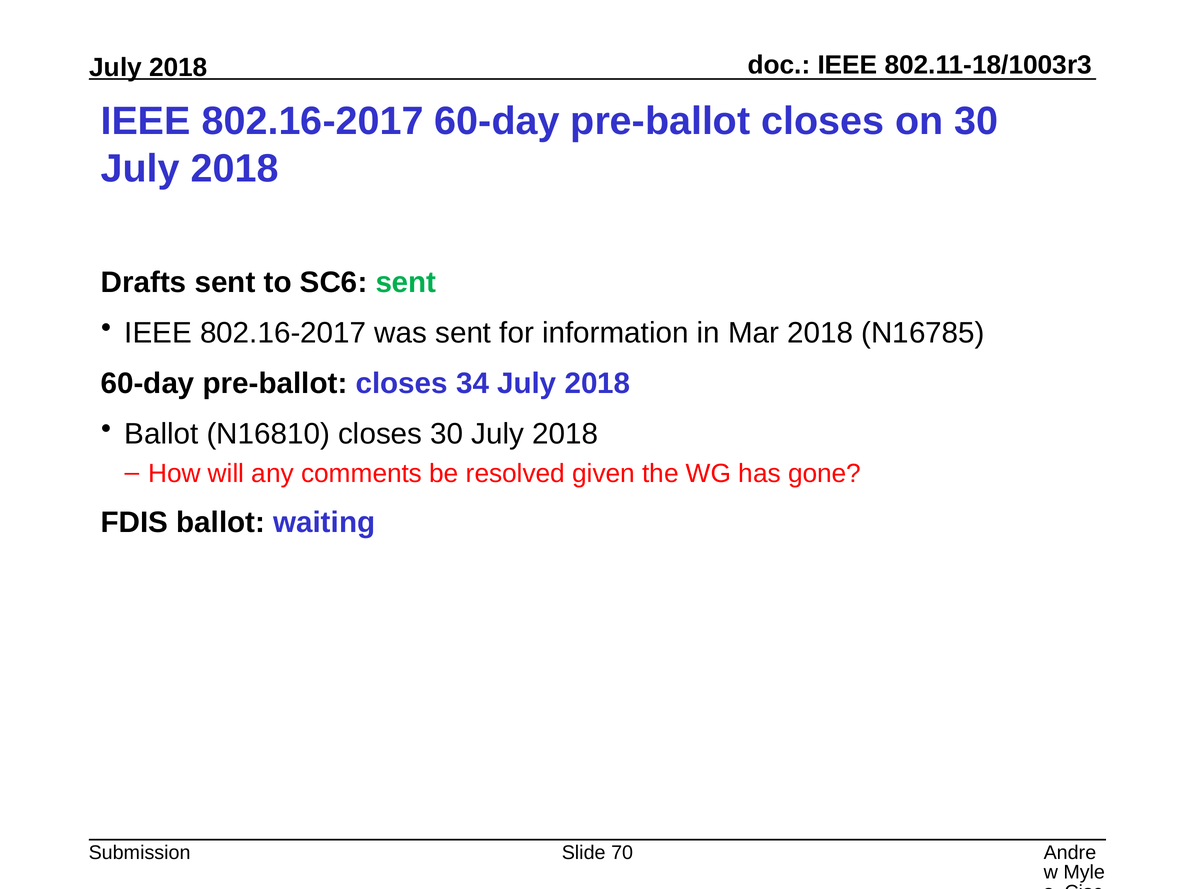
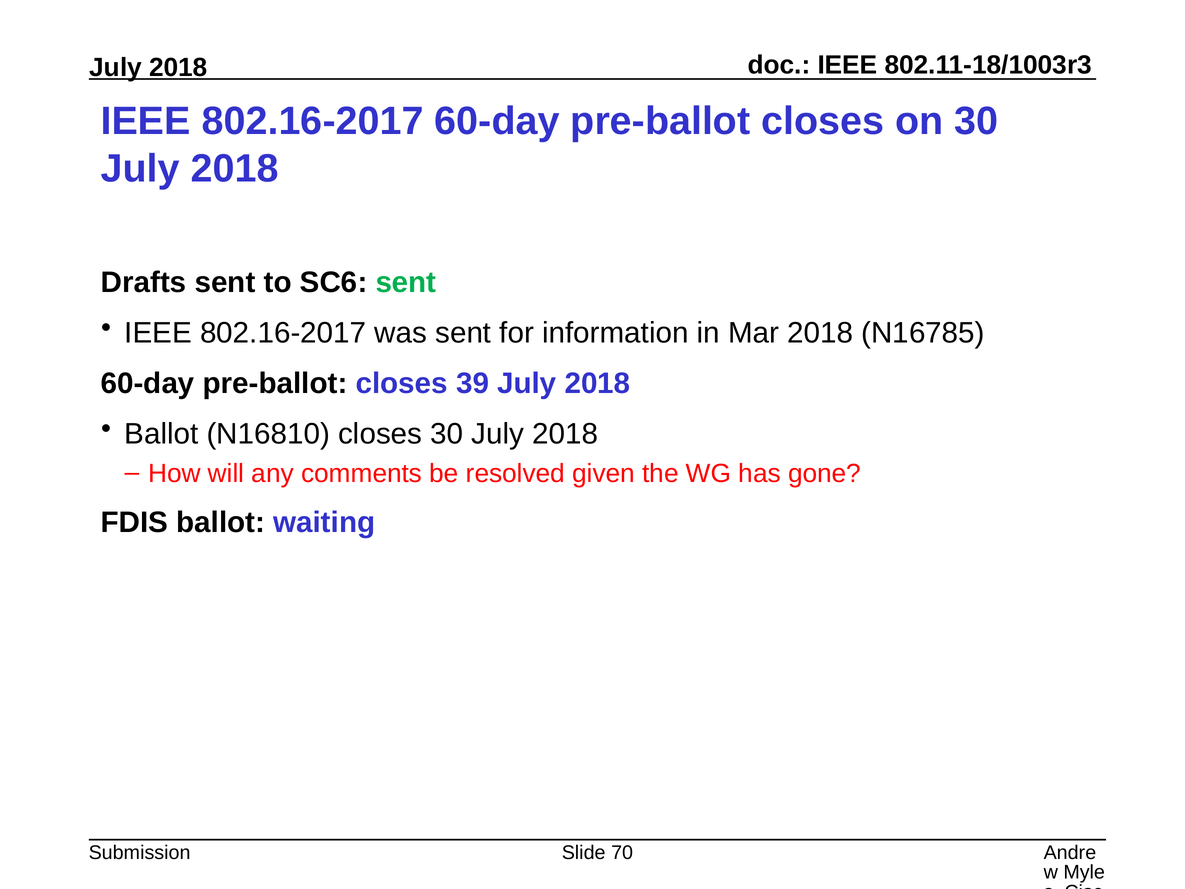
34: 34 -> 39 (473, 383)
